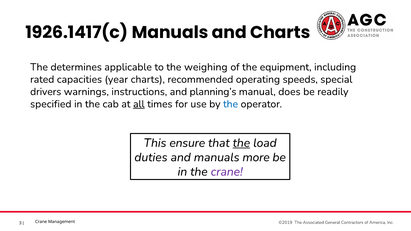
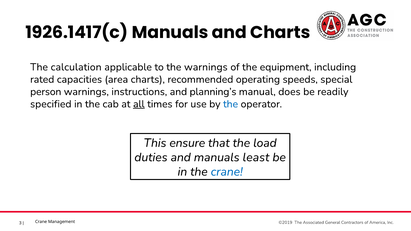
determines: determines -> calculation (76, 67)
the weighing: weighing -> warnings (206, 67)
year: year -> area (116, 79)
drivers: drivers -> person (46, 92)
the underline: present -> none (241, 143)
more: more -> least (256, 157)
crane colour: purple -> blue (227, 172)
